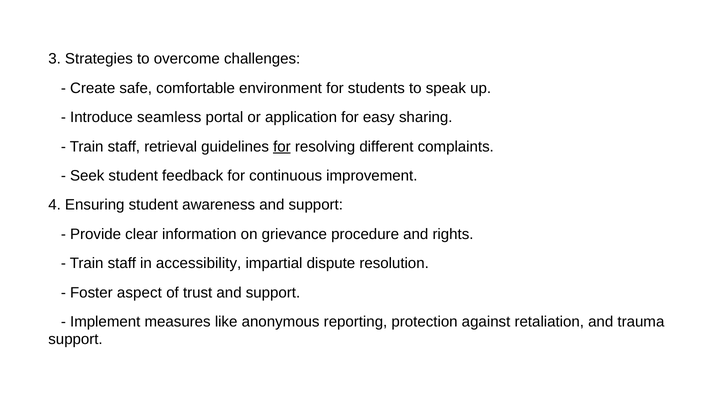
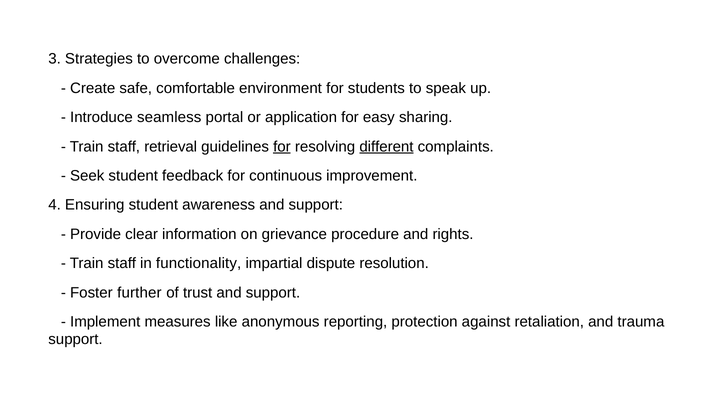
different underline: none -> present (386, 147)
accessibility: accessibility -> functionality (199, 264)
aspect: aspect -> further (139, 293)
